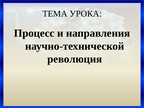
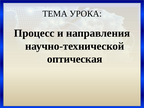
революция: революция -> оптическая (75, 59)
